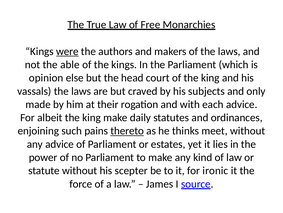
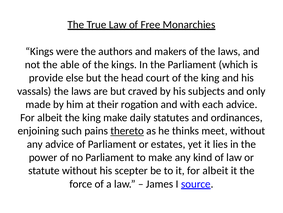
were underline: present -> none (67, 51)
opinion: opinion -> provide (46, 78)
it for ironic: ironic -> albeit (215, 170)
